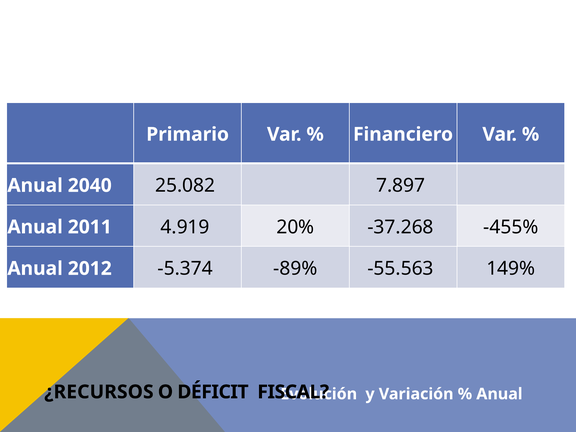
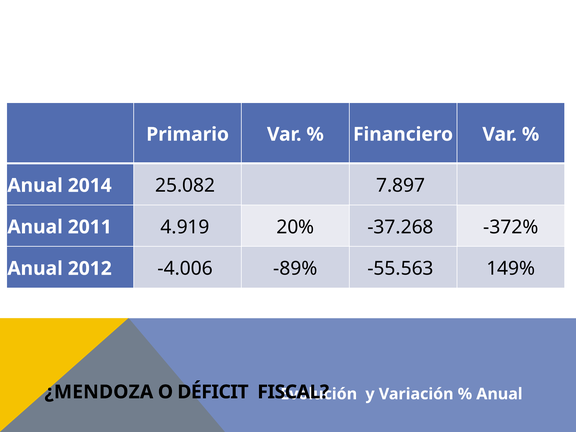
2040: 2040 -> 2014 (90, 186)
-455%: -455% -> -372% (511, 227)
-5.374: -5.374 -> -4.006 (185, 269)
¿RECURSOS: ¿RECURSOS -> ¿MENDOZA (99, 392)
